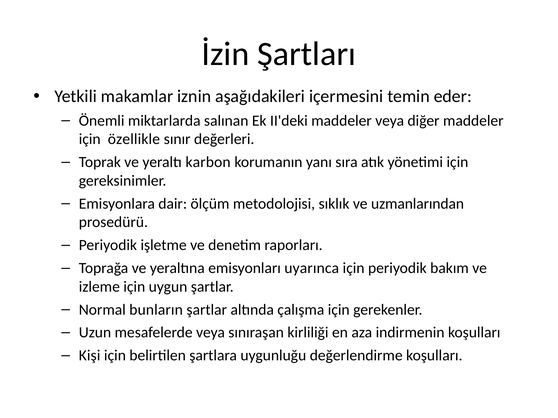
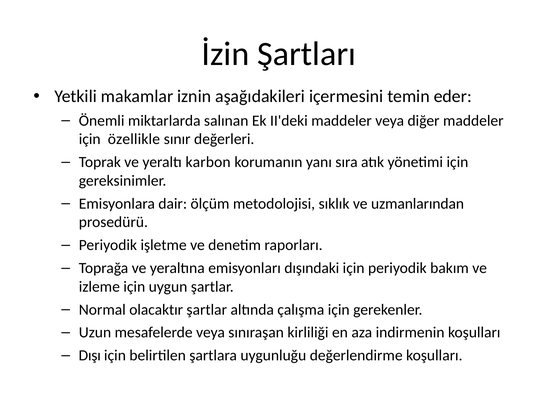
uyarınca: uyarınca -> dışındaki (312, 268)
bunların: bunların -> olacaktır (156, 310)
Kişi: Kişi -> Dışı (90, 356)
